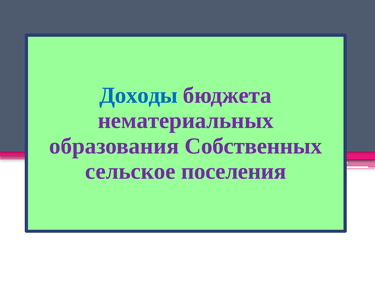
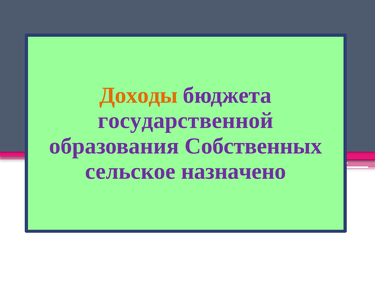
Доходы colour: blue -> orange (139, 95)
нематериальных: нематериальных -> государственной (186, 121)
поселения: поселения -> назначено (234, 172)
